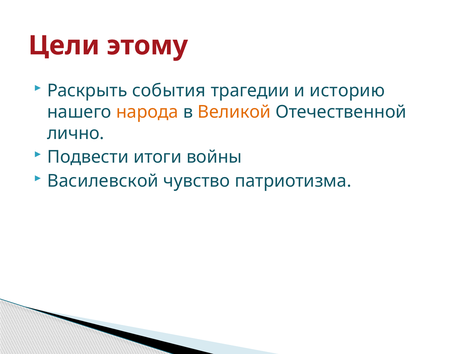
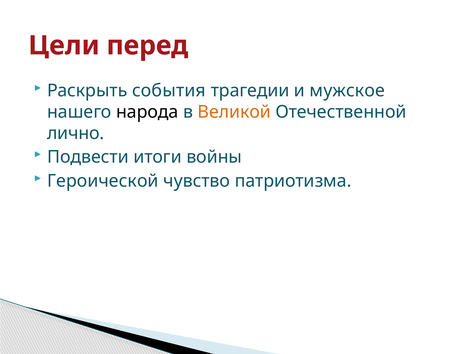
этому: этому -> перед (147, 46)
историю: историю -> мужское (347, 91)
народа colour: orange -> black (147, 112)
Василевской: Василевской -> Героической (103, 181)
